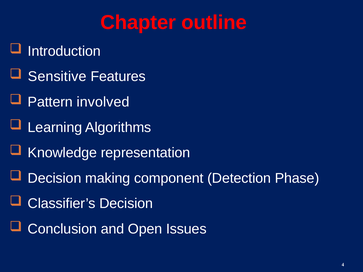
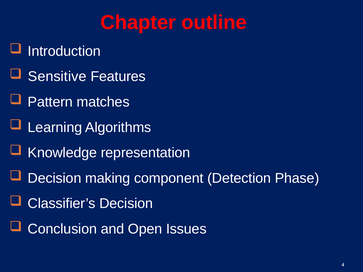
involved: involved -> matches (103, 102)
